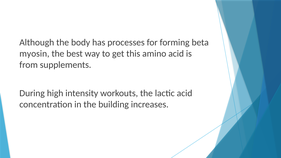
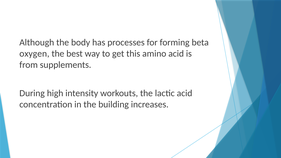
myosin: myosin -> oxygen (34, 54)
